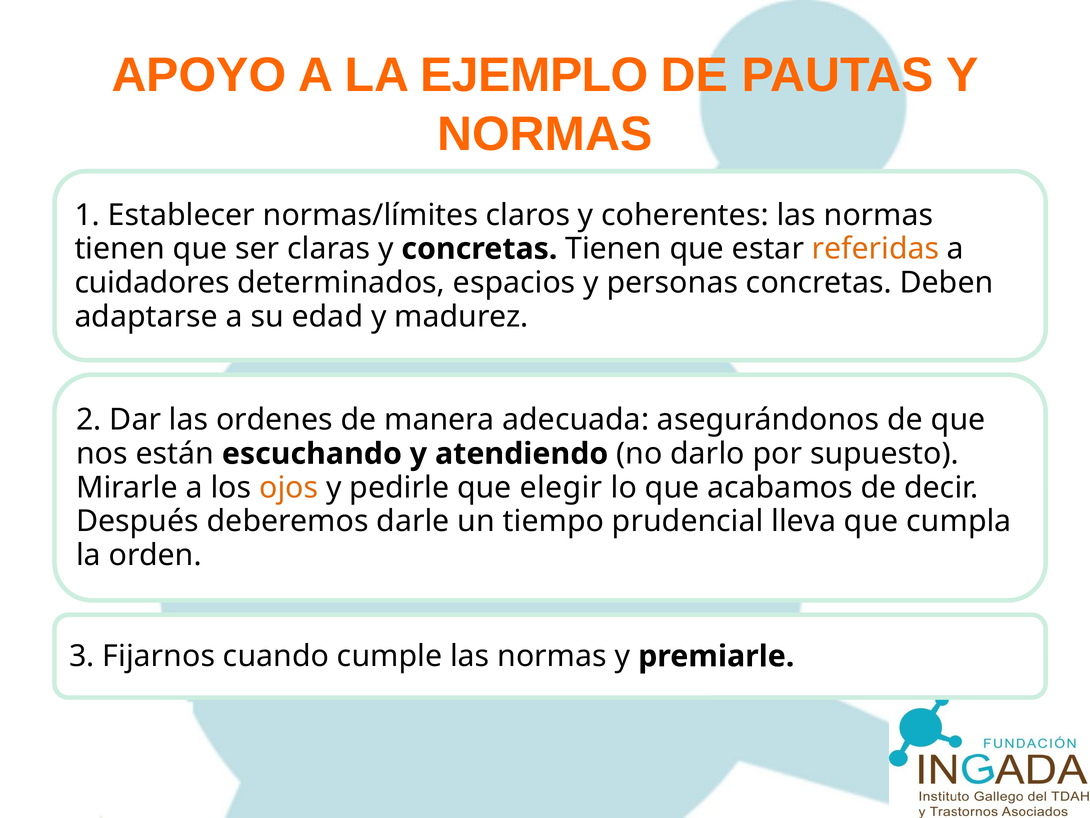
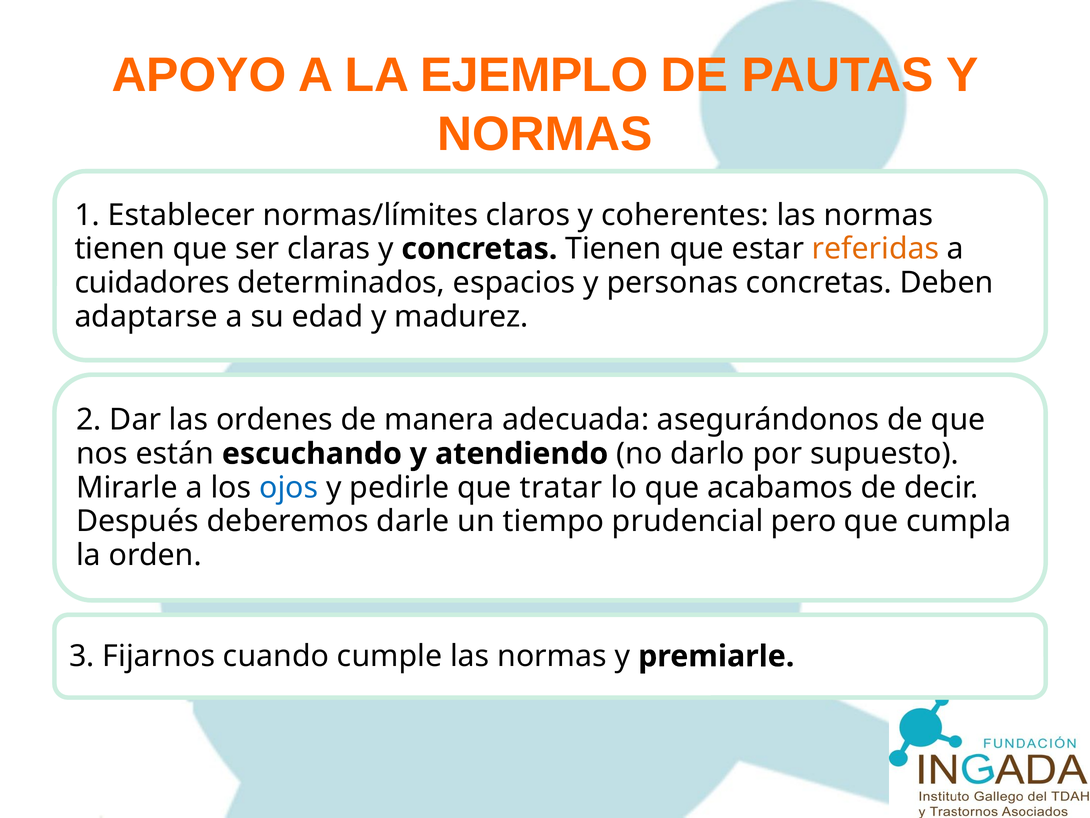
ojos colour: orange -> blue (289, 487)
elegir: elegir -> tratar (561, 487)
lleva: lleva -> pero (804, 521)
